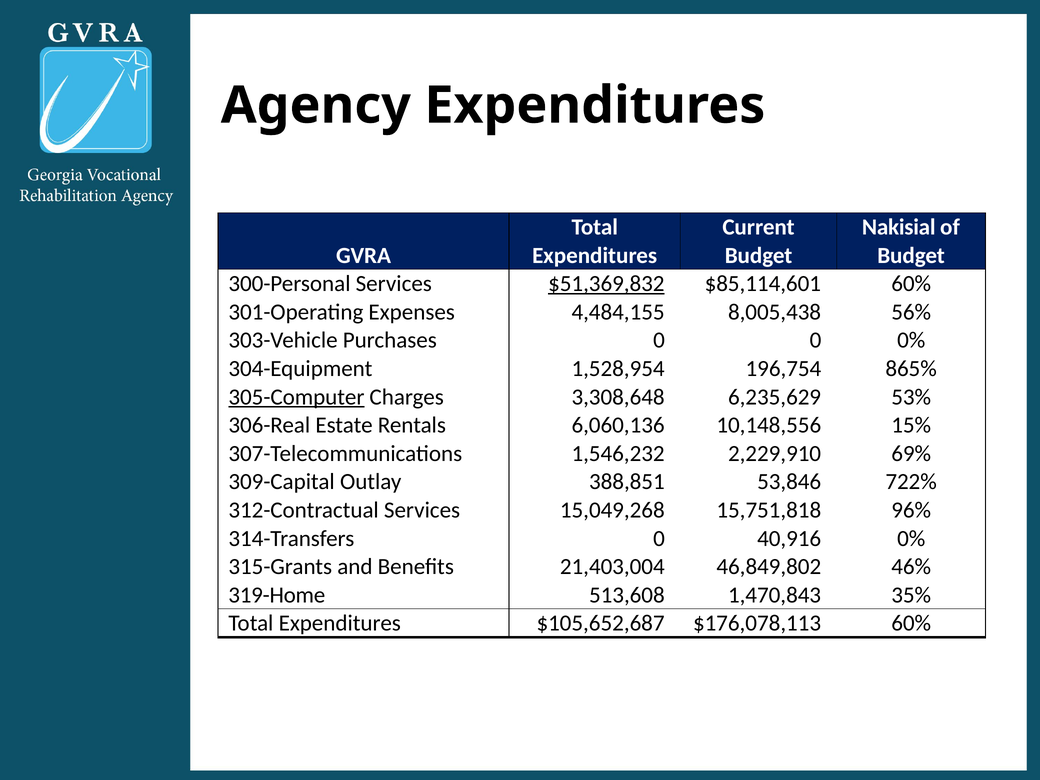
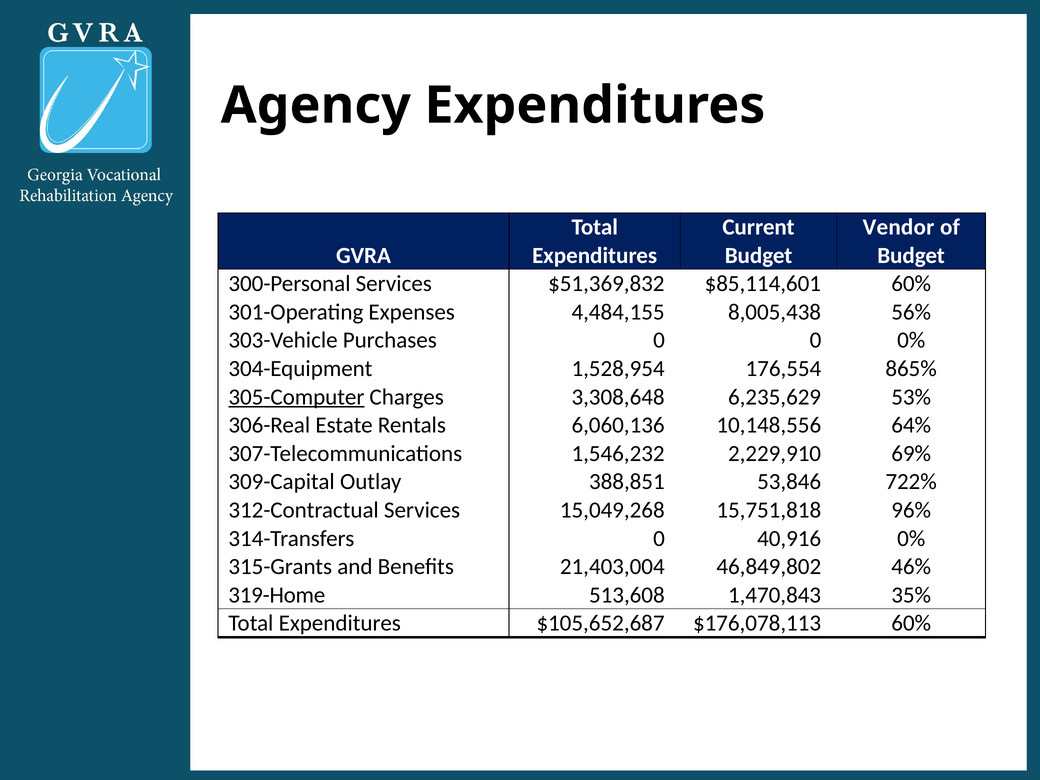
Nakisial: Nakisial -> Vendor (899, 227)
$51,369,832 underline: present -> none (606, 284)
196,754: 196,754 -> 176,554 (783, 369)
15%: 15% -> 64% (911, 425)
